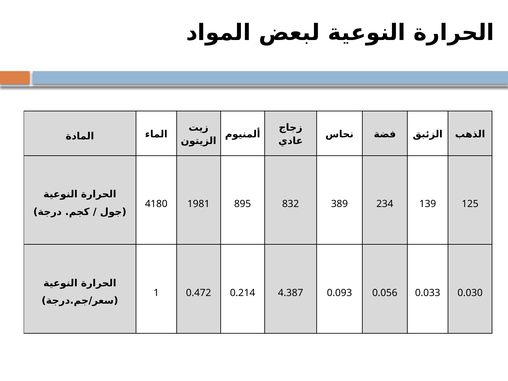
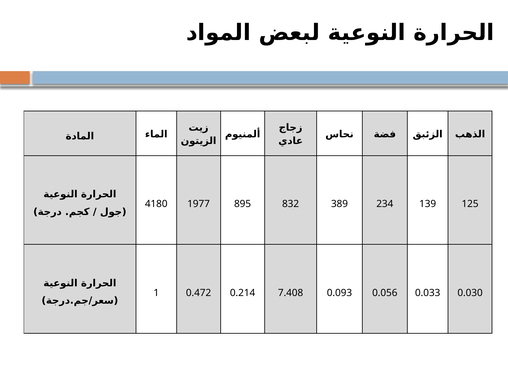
1981: 1981 -> 1977 (199, 204)
4.387: 4.387 -> 7.408 (291, 293)
